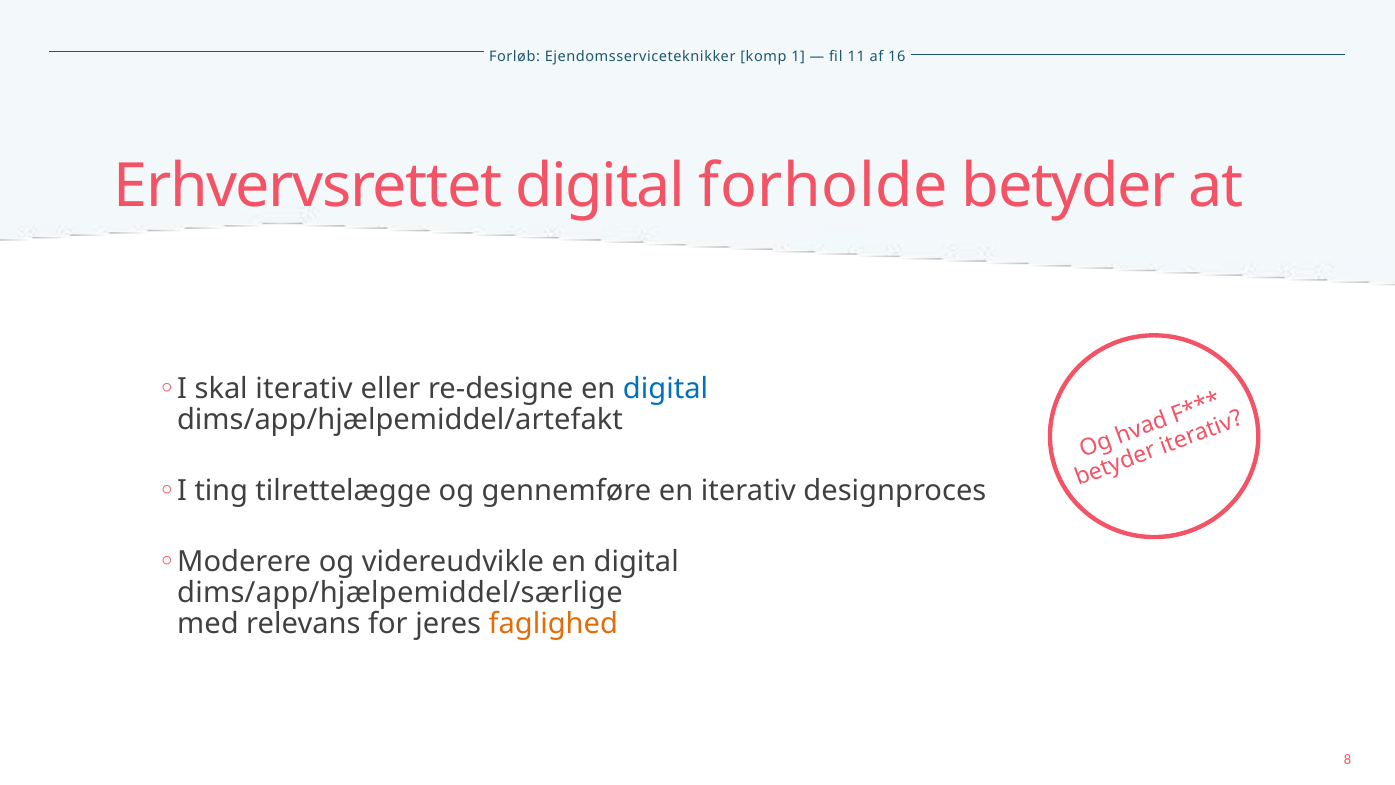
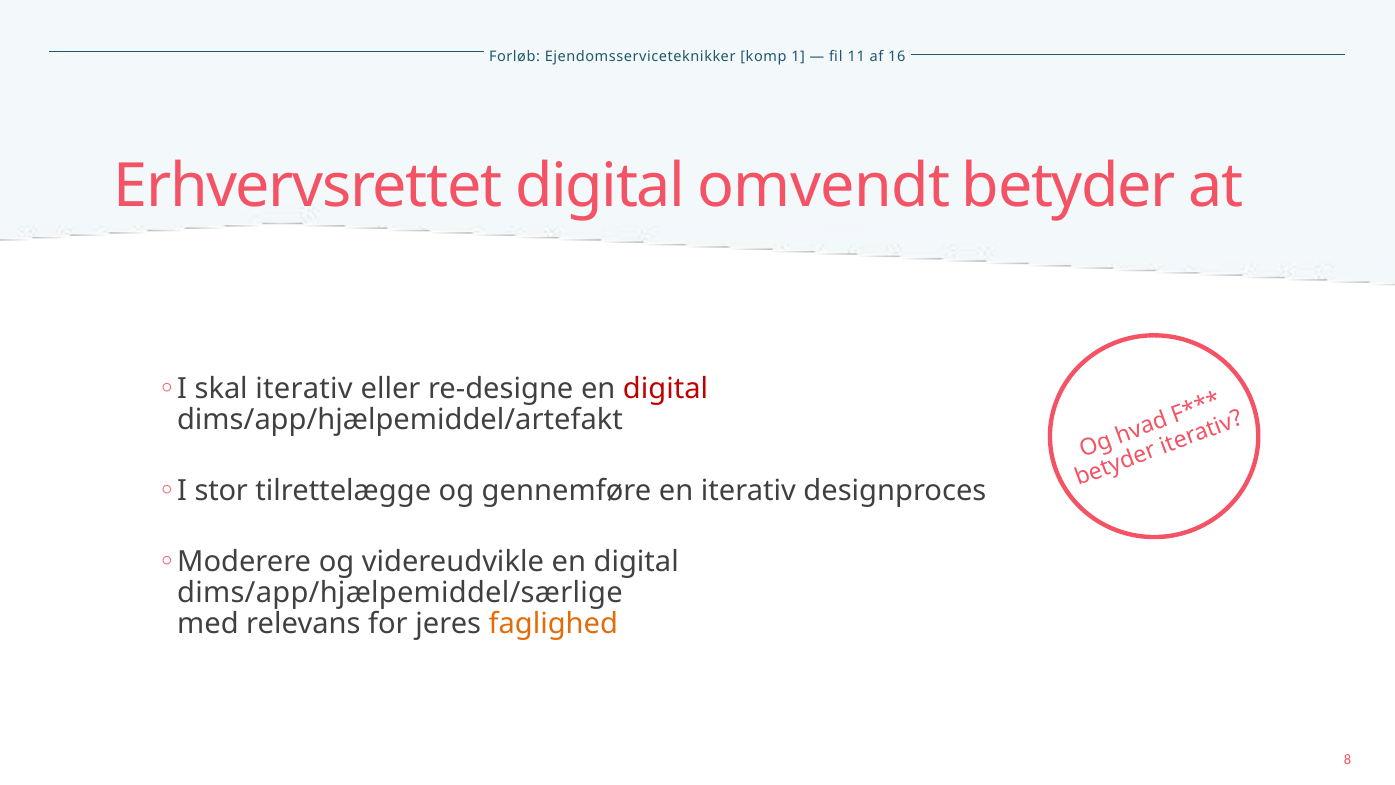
forholde: forholde -> omvendt (824, 186)
digital colour: blue -> red (666, 389)
ting: ting -> stor (221, 491)
